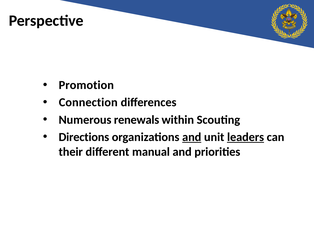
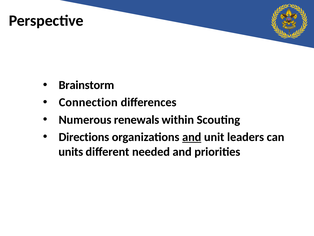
Promotion: Promotion -> Brainstorm (86, 85)
leaders underline: present -> none (246, 137)
their: their -> units (71, 151)
manual: manual -> needed (151, 151)
